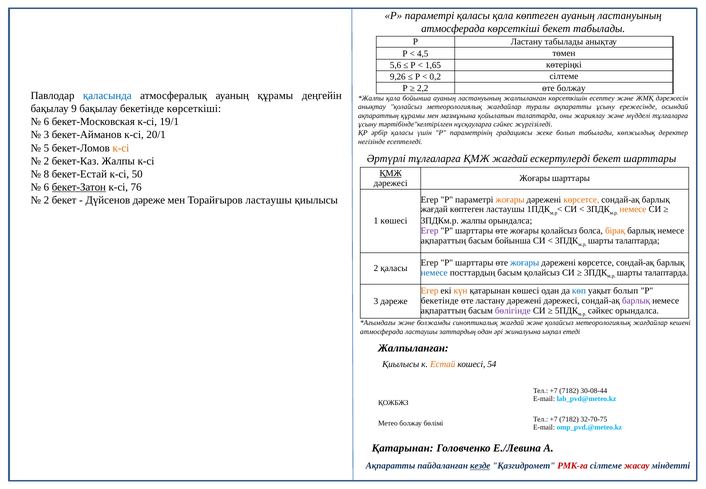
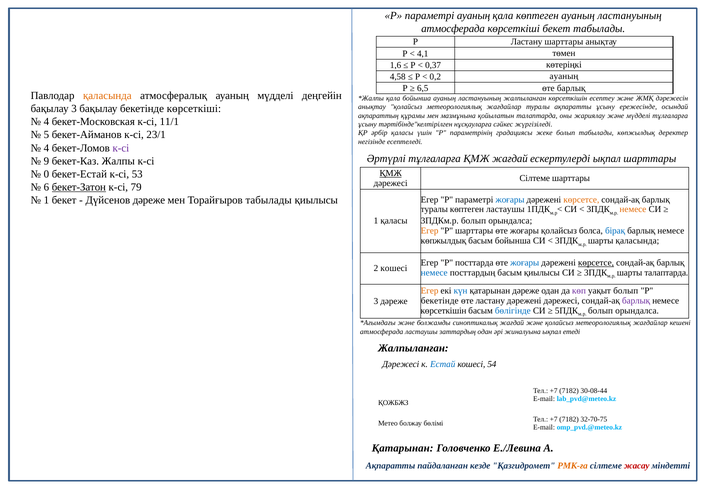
параметрі қаласы: қаласы -> ауаның (474, 16)
Ластану табылады: табылады -> шарттары (564, 42)
4,5: 4,5 -> 4,1 (423, 54)
5,6: 5,6 -> 1,6 (396, 65)
1,65: 1,65 -> 0,37 (433, 65)
9,26: 9,26 -> 4,58 (398, 77)
0,2 сілтеме: сілтеме -> ауаның (564, 76)
2,2: 2,2 -> 6,5 (423, 88)
өте болжау: болжау -> барлық (571, 88)
қаласында colour: blue -> orange (107, 96)
ауаның құрамы: құрамы -> мүдделі (275, 96)
бақылау 9: 9 -> 3 (74, 109)
6: 6 -> 4 (46, 122)
19/1: 19/1 -> 11/1 (169, 122)
3: 3 -> 5 (46, 135)
20/1: 20/1 -> 23/1 (156, 135)
5: 5 -> 4 (46, 148)
к-сі colour: orange -> purple (121, 148)
ескертулерді бекет: бекет -> ықпал (607, 159)
2: 2 -> 9 (46, 161)
8: 8 -> 0 (46, 174)
50: 50 -> 53 (137, 174)
Жоғары: Жоғары -> Сілтеме (535, 178)
76: 76 -> 79 (136, 187)
2: 2 -> 1 (46, 200)
Торайғыров ластаушы: ластаушы -> табылады (269, 200)
жоғары colour: orange -> blue (510, 199)
жағдай: жағдай -> туралы (434, 209)
1 көшесі: көшесі -> қаласы (394, 221)
3ПДКм.р жалпы: жалпы -> болып (474, 221)
Егер colour: purple -> orange (430, 231)
бірақ colour: orange -> blue (615, 231)
ақпараттың: ақпараттың -> көпжылдық (444, 241)
талаптарда: талаптарда -> қаласында (637, 241)
Р шарттары: шарттары -> посттарда (474, 263)
көрсетсе underline: none -> present (596, 263)
2 қаласы: қаласы -> кошесi (394, 268)
басым қолайсыз: қолайсыз -> қиылысы (542, 273)
күн colour: orange -> blue (461, 290)
қатарынан көшесі: көшесі -> дәреже (526, 290)
көп colour: blue -> purple (579, 290)
ақпараттың: ақпараттың -> көрсеткішін (444, 310)
бөлігінде colour: purple -> blue (513, 310)
сәйкес: сәйкес -> болып (600, 310)
Қиылысы: Қиылысы -> Дәрежесі (401, 364)
Естай colour: orange -> blue (443, 364)
кезде underline: present -> none (480, 465)
РМК-ға colour: red -> orange (573, 465)
